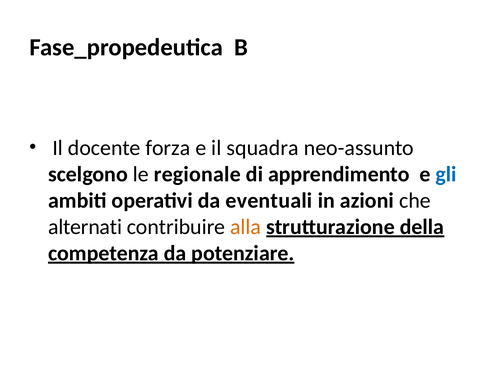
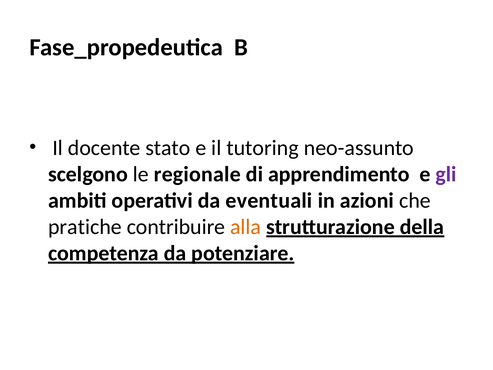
forza: forza -> stato (168, 148)
squadra: squadra -> tutoring (263, 148)
gli colour: blue -> purple (446, 174)
alternati: alternati -> pratiche (85, 227)
